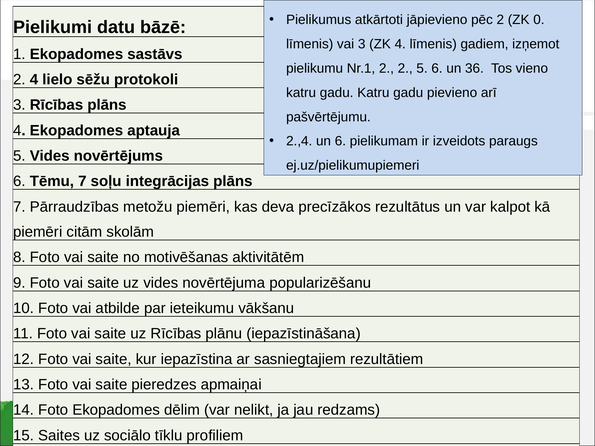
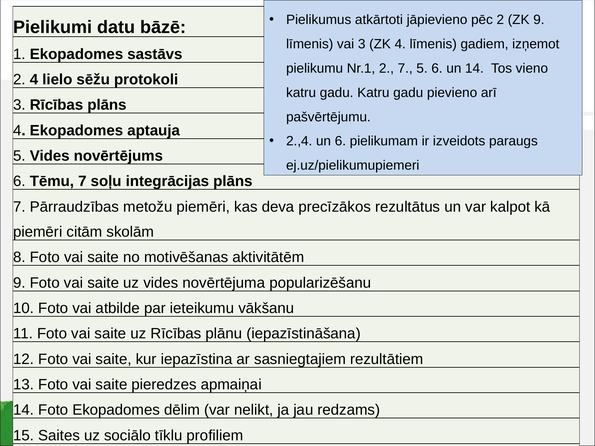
ZK 0: 0 -> 9 (539, 20)
2 2: 2 -> 7 (405, 68)
un 36: 36 -> 14 (474, 68)
